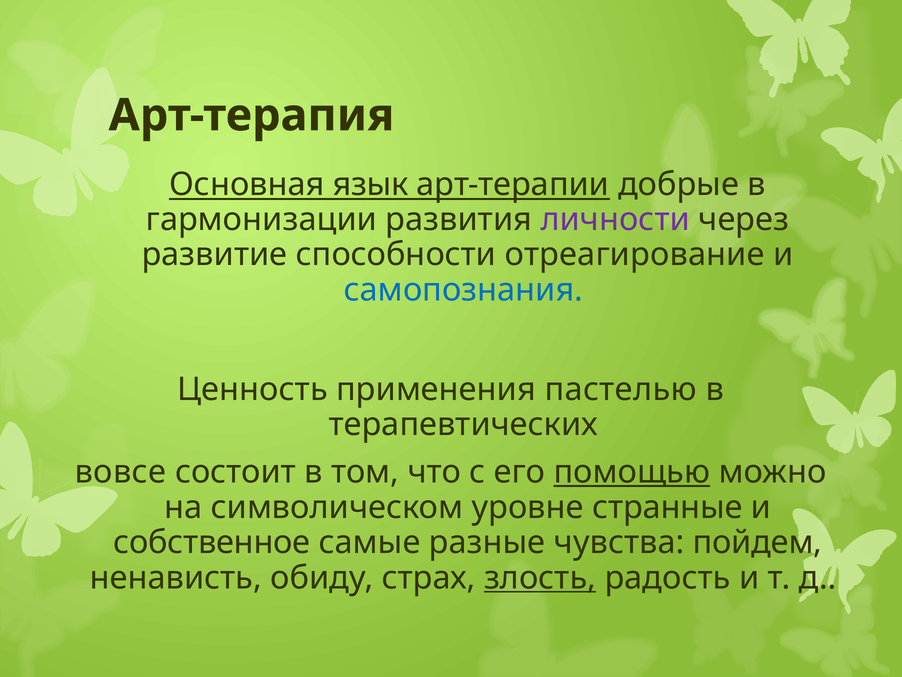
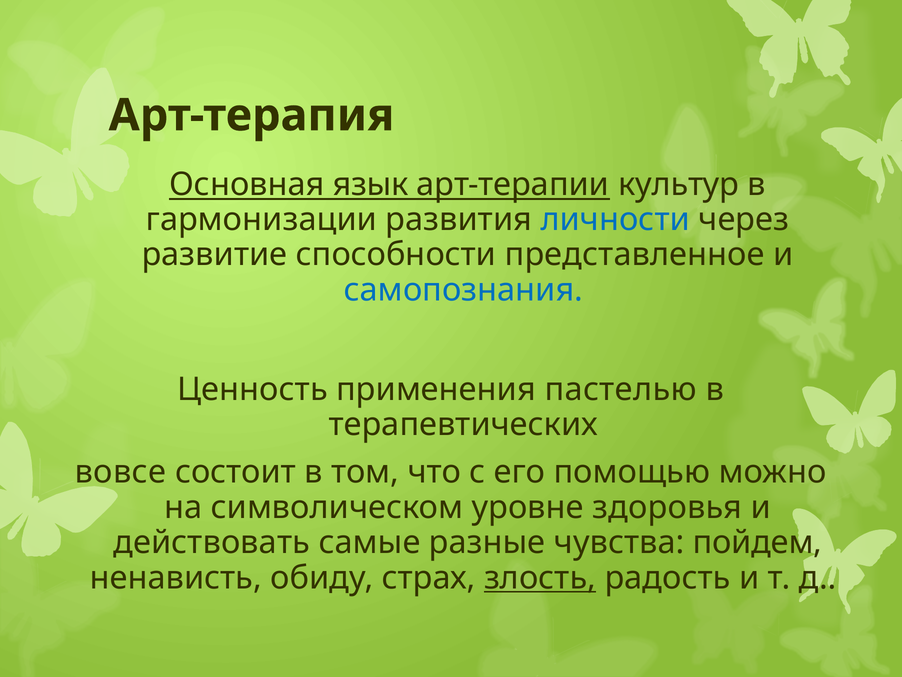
добрые: добрые -> культур (679, 184)
личности colour: purple -> blue (615, 219)
отреагирование: отреагирование -> представленное (635, 254)
помощью underline: present -> none (632, 472)
странные: странные -> здоровья (667, 507)
собственное: собственное -> действовать (212, 542)
